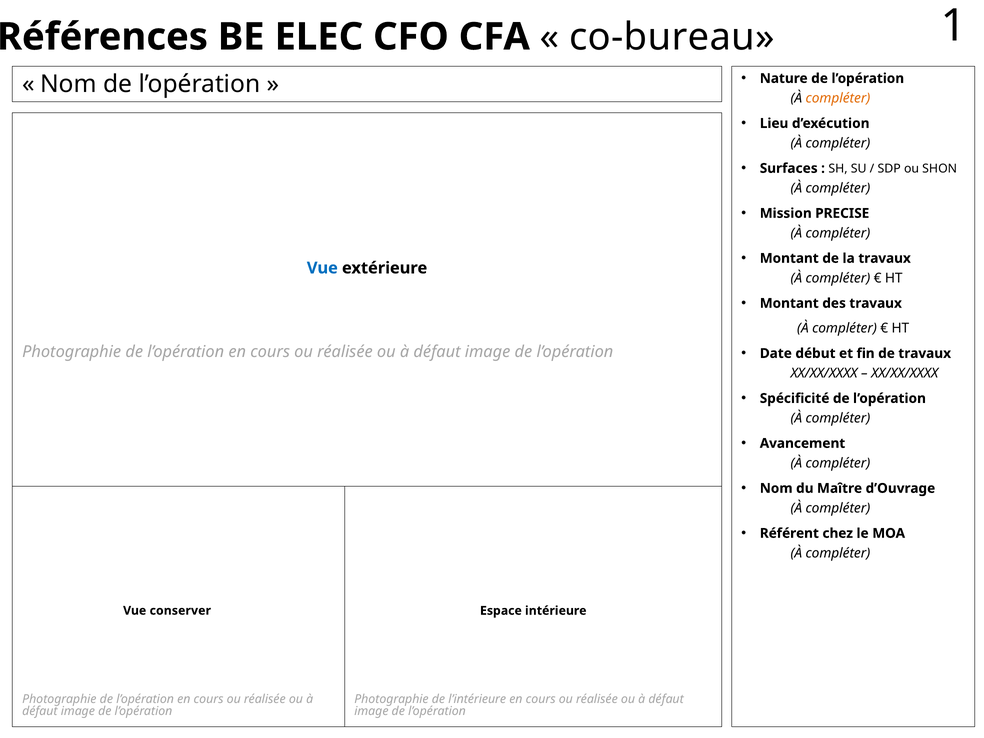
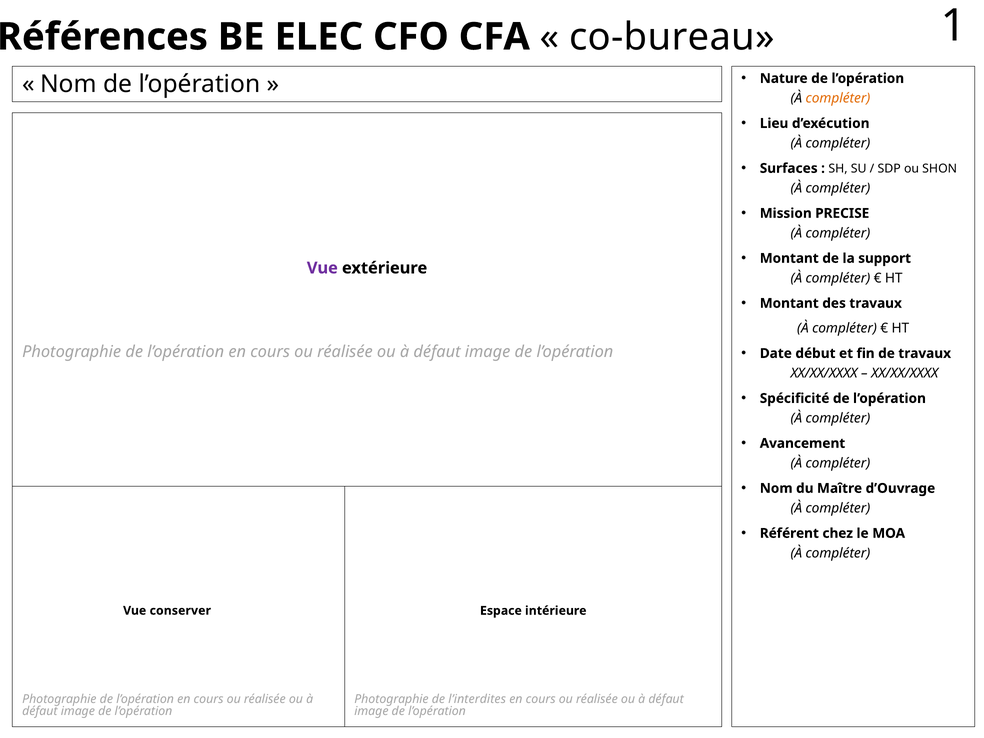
la travaux: travaux -> support (885, 258)
Vue colour: blue -> purple (322, 268)
l’intérieure: l’intérieure -> l’interdites (477, 699)
